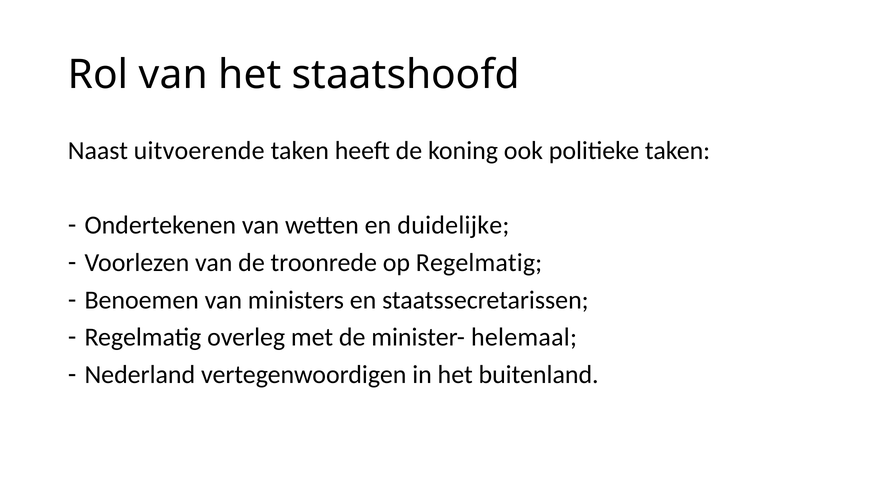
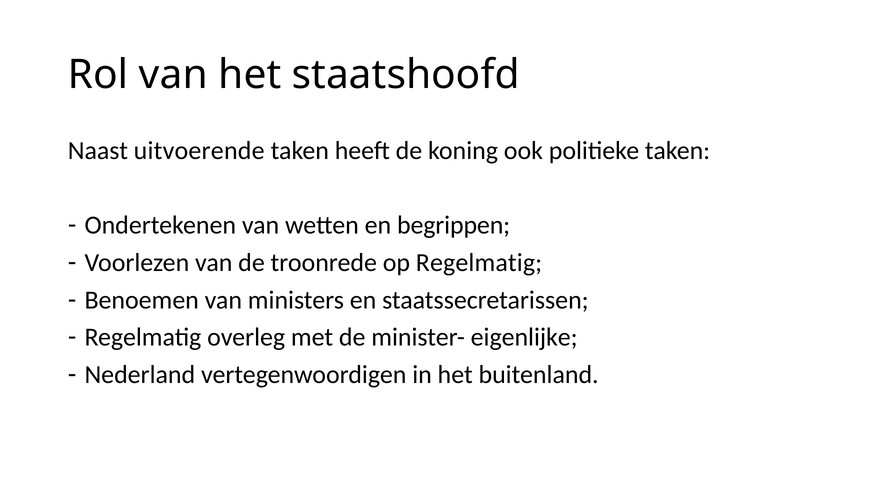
duidelijke: duidelijke -> begrippen (454, 225)
helemaal: helemaal -> eigenlijke (524, 337)
